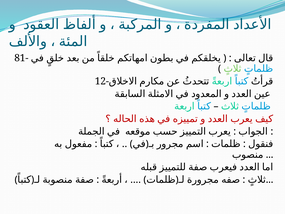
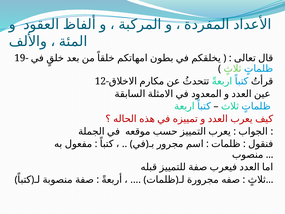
81-: 81- -> 19- (21, 58)
